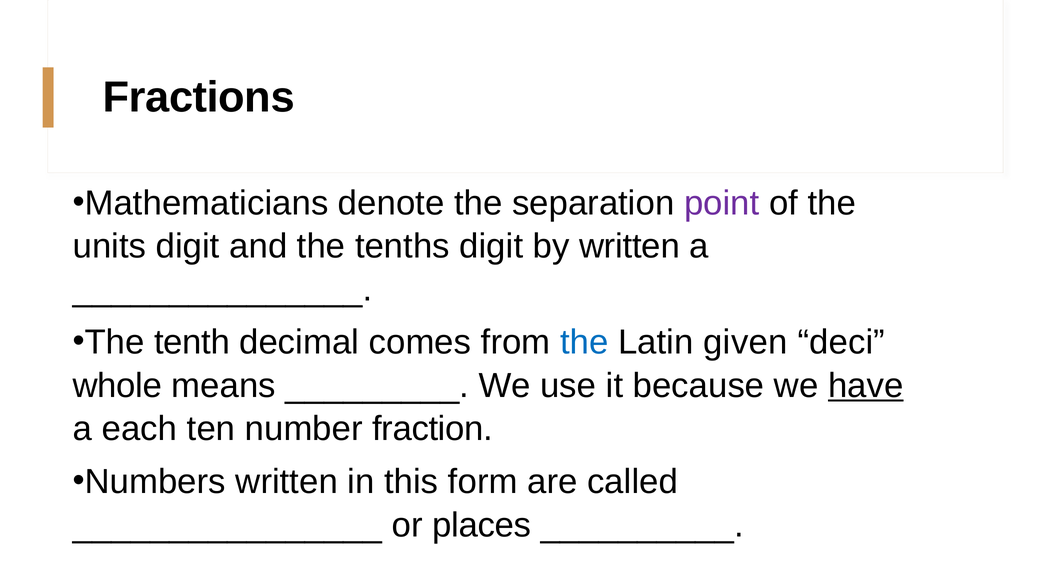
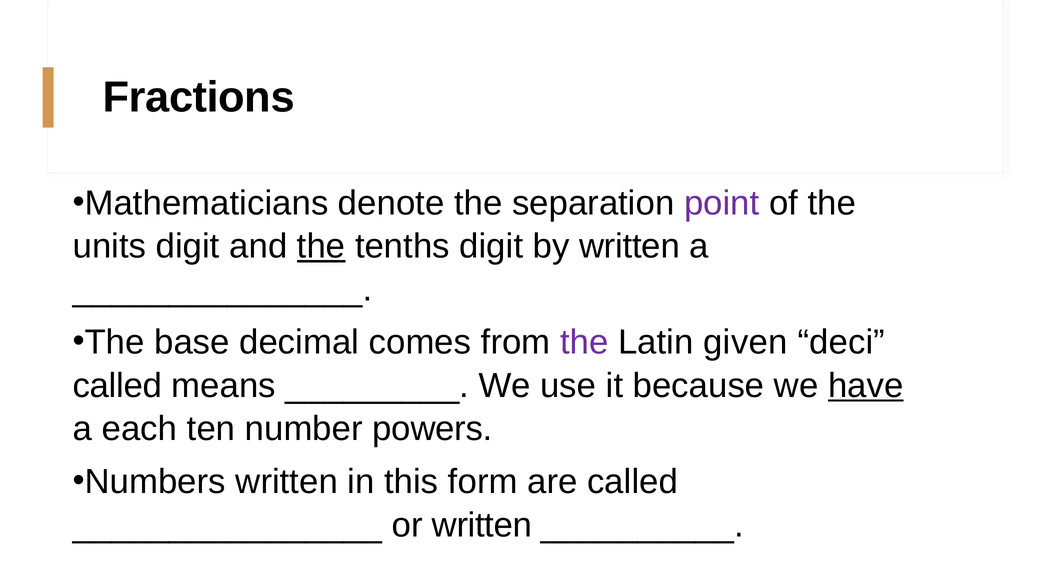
the underline: none -> present (321, 246)
tenth: tenth -> base (192, 342)
the colour: blue -> purple (584, 342)
whole: whole -> called (117, 385)
fraction: fraction -> powers (432, 429)
or places: places -> written (482, 525)
